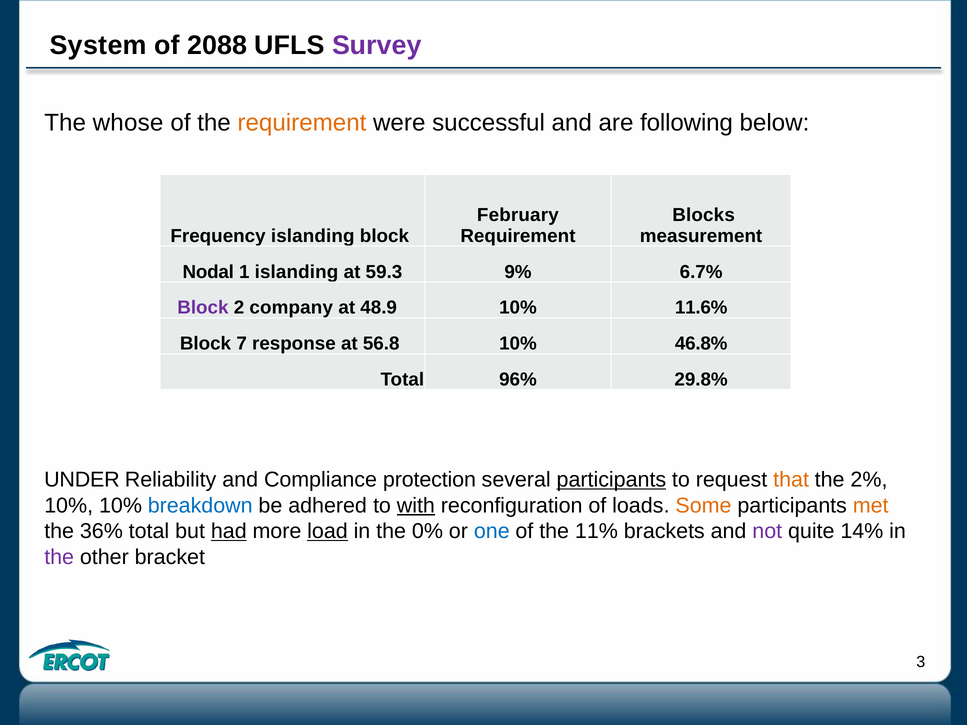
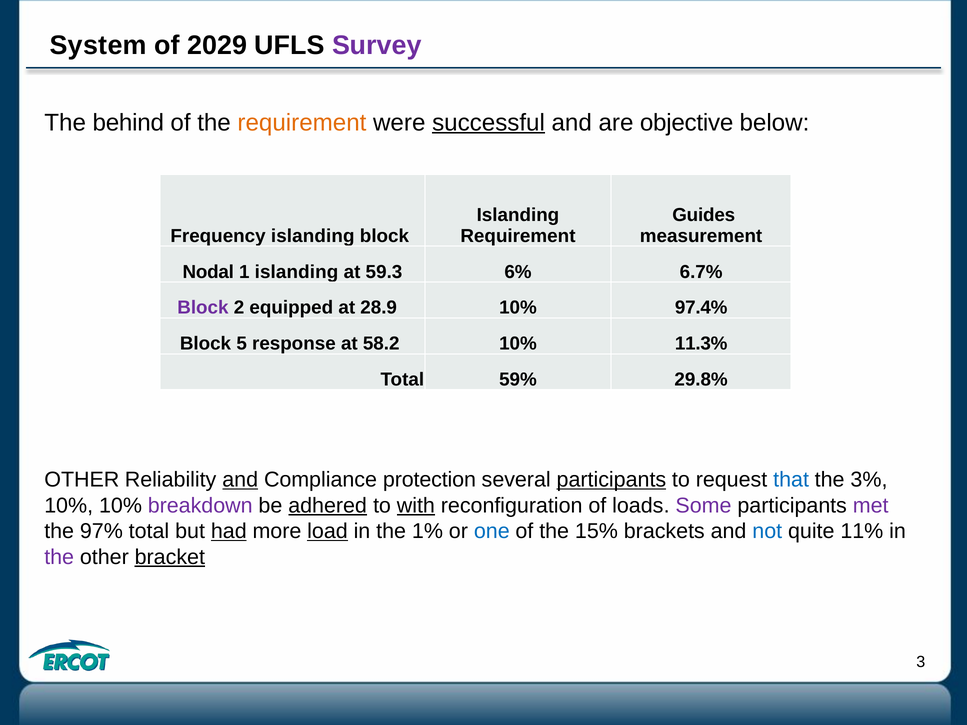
2088: 2088 -> 2029 (217, 45)
whose: whose -> behind (128, 123)
successful underline: none -> present (489, 123)
following: following -> objective (687, 123)
February: February -> Islanding (518, 215)
Blocks: Blocks -> Guides (704, 215)
9%: 9% -> 6% (518, 272)
company: company -> equipped (291, 308)
48.9: 48.9 -> 28.9 (379, 308)
11.6%: 11.6% -> 97.4% (701, 308)
7: 7 -> 5 (242, 344)
56.8: 56.8 -> 58.2 (381, 344)
46.8%: 46.8% -> 11.3% (701, 344)
96%: 96% -> 59% (518, 380)
UNDER: UNDER -> OTHER (82, 480)
and underline: none -> present (240, 480)
that colour: orange -> blue (791, 480)
2%: 2% -> 3% (869, 480)
breakdown colour: blue -> purple (200, 506)
adhered underline: none -> present (328, 506)
Some colour: orange -> purple (703, 506)
met colour: orange -> purple (871, 506)
36%: 36% -> 97% (101, 532)
0%: 0% -> 1% (427, 532)
11%: 11% -> 15% (596, 532)
not colour: purple -> blue (767, 532)
14%: 14% -> 11% (862, 532)
bracket underline: none -> present (170, 557)
